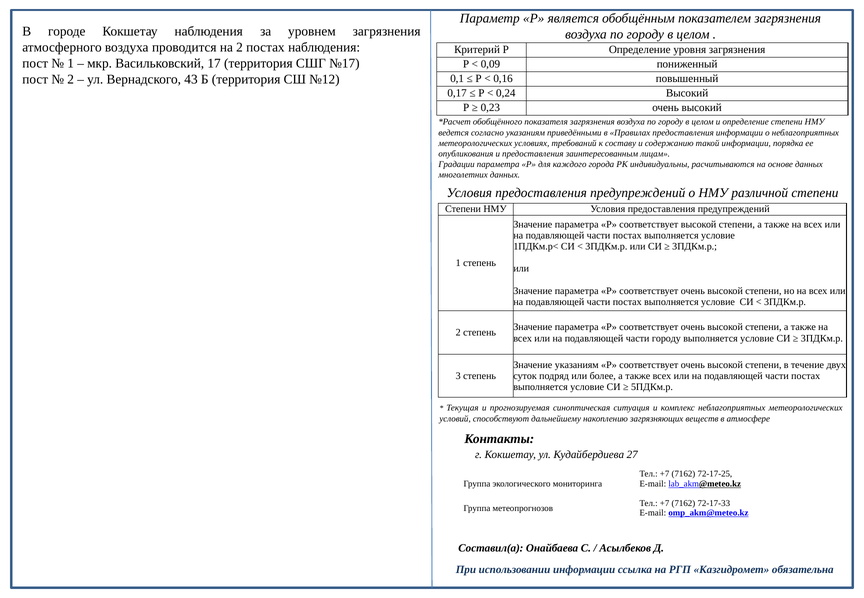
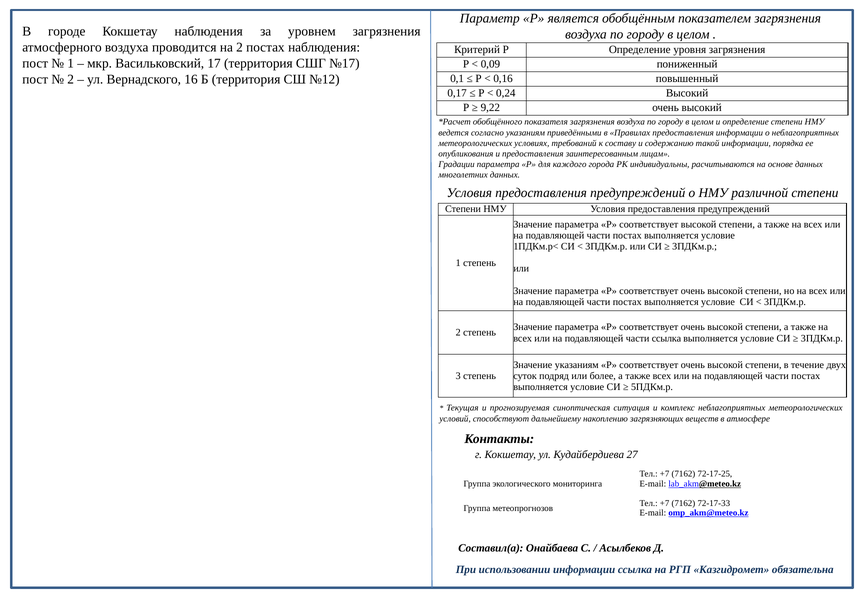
43: 43 -> 16 (191, 79)
0,23: 0,23 -> 9,22 (490, 108)
части городу: городу -> ссылка (666, 338)
